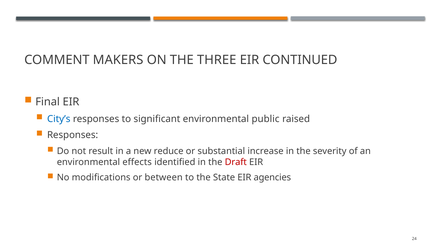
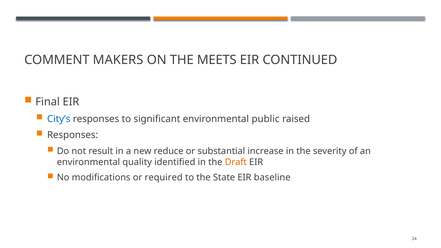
THREE: THREE -> MEETS (217, 60)
effects: effects -> quality (137, 162)
Draft colour: red -> orange (236, 162)
between: between -> required (164, 178)
agencies: agencies -> baseline (272, 178)
